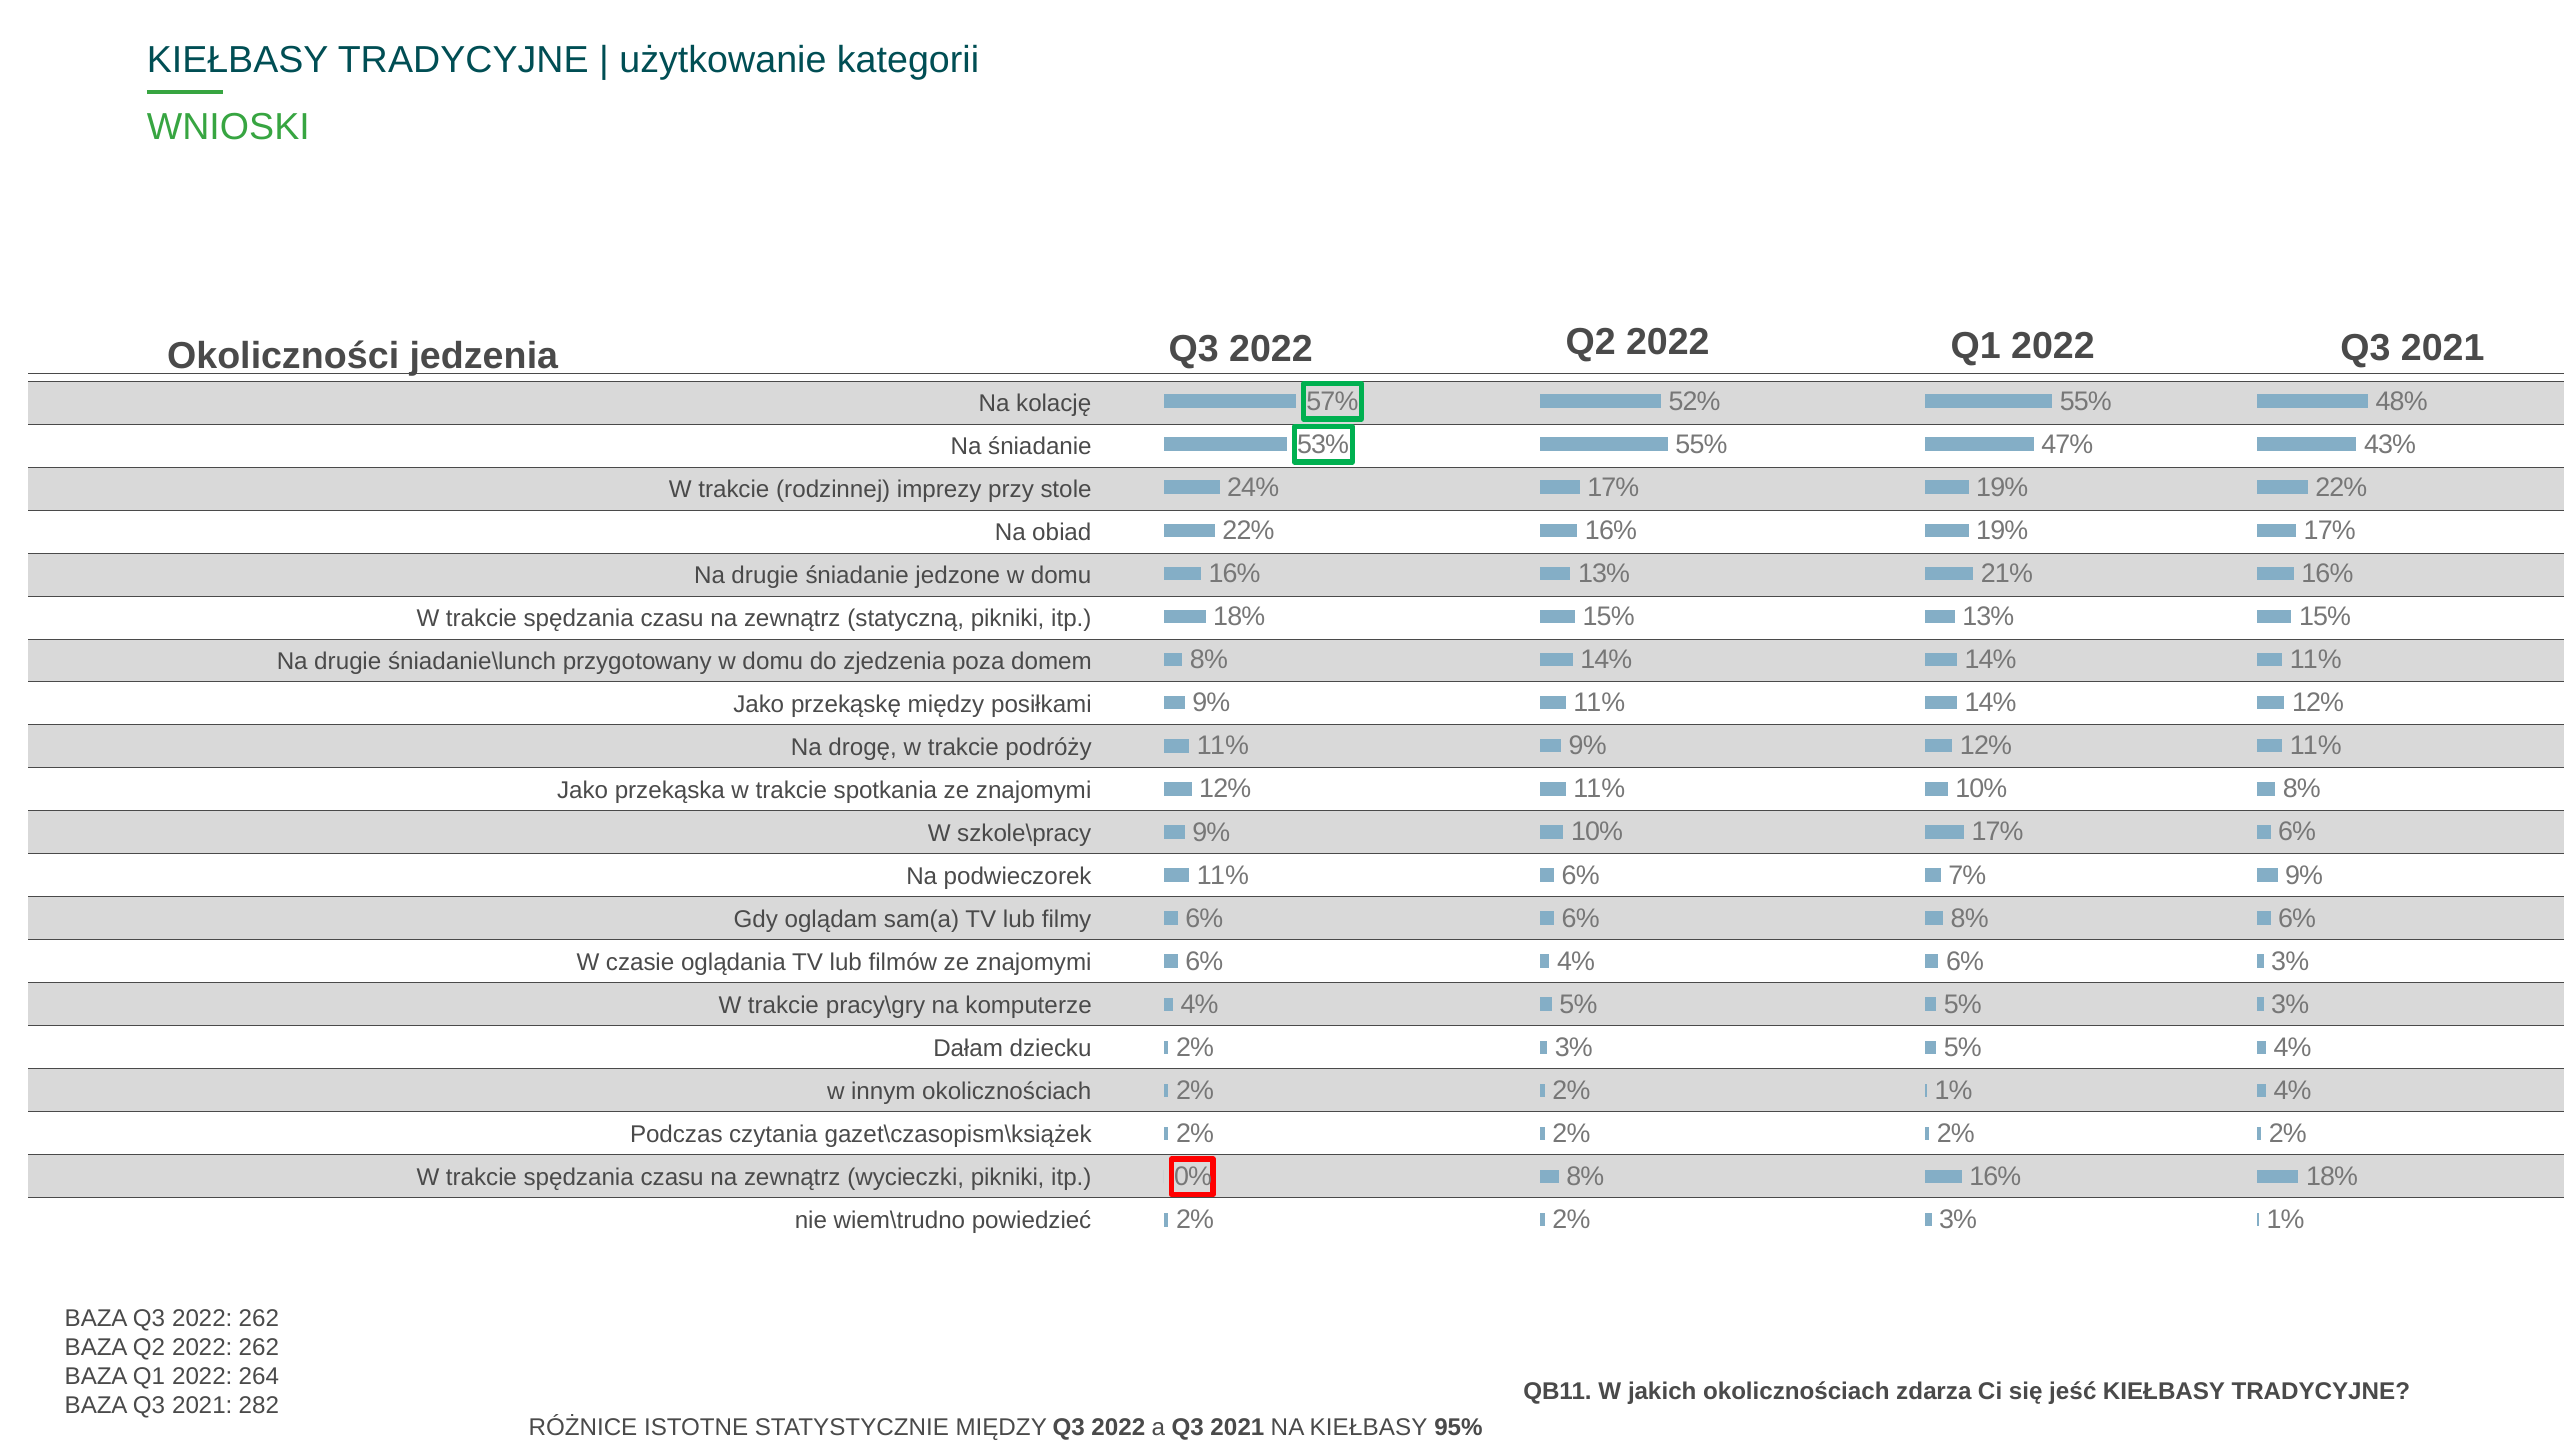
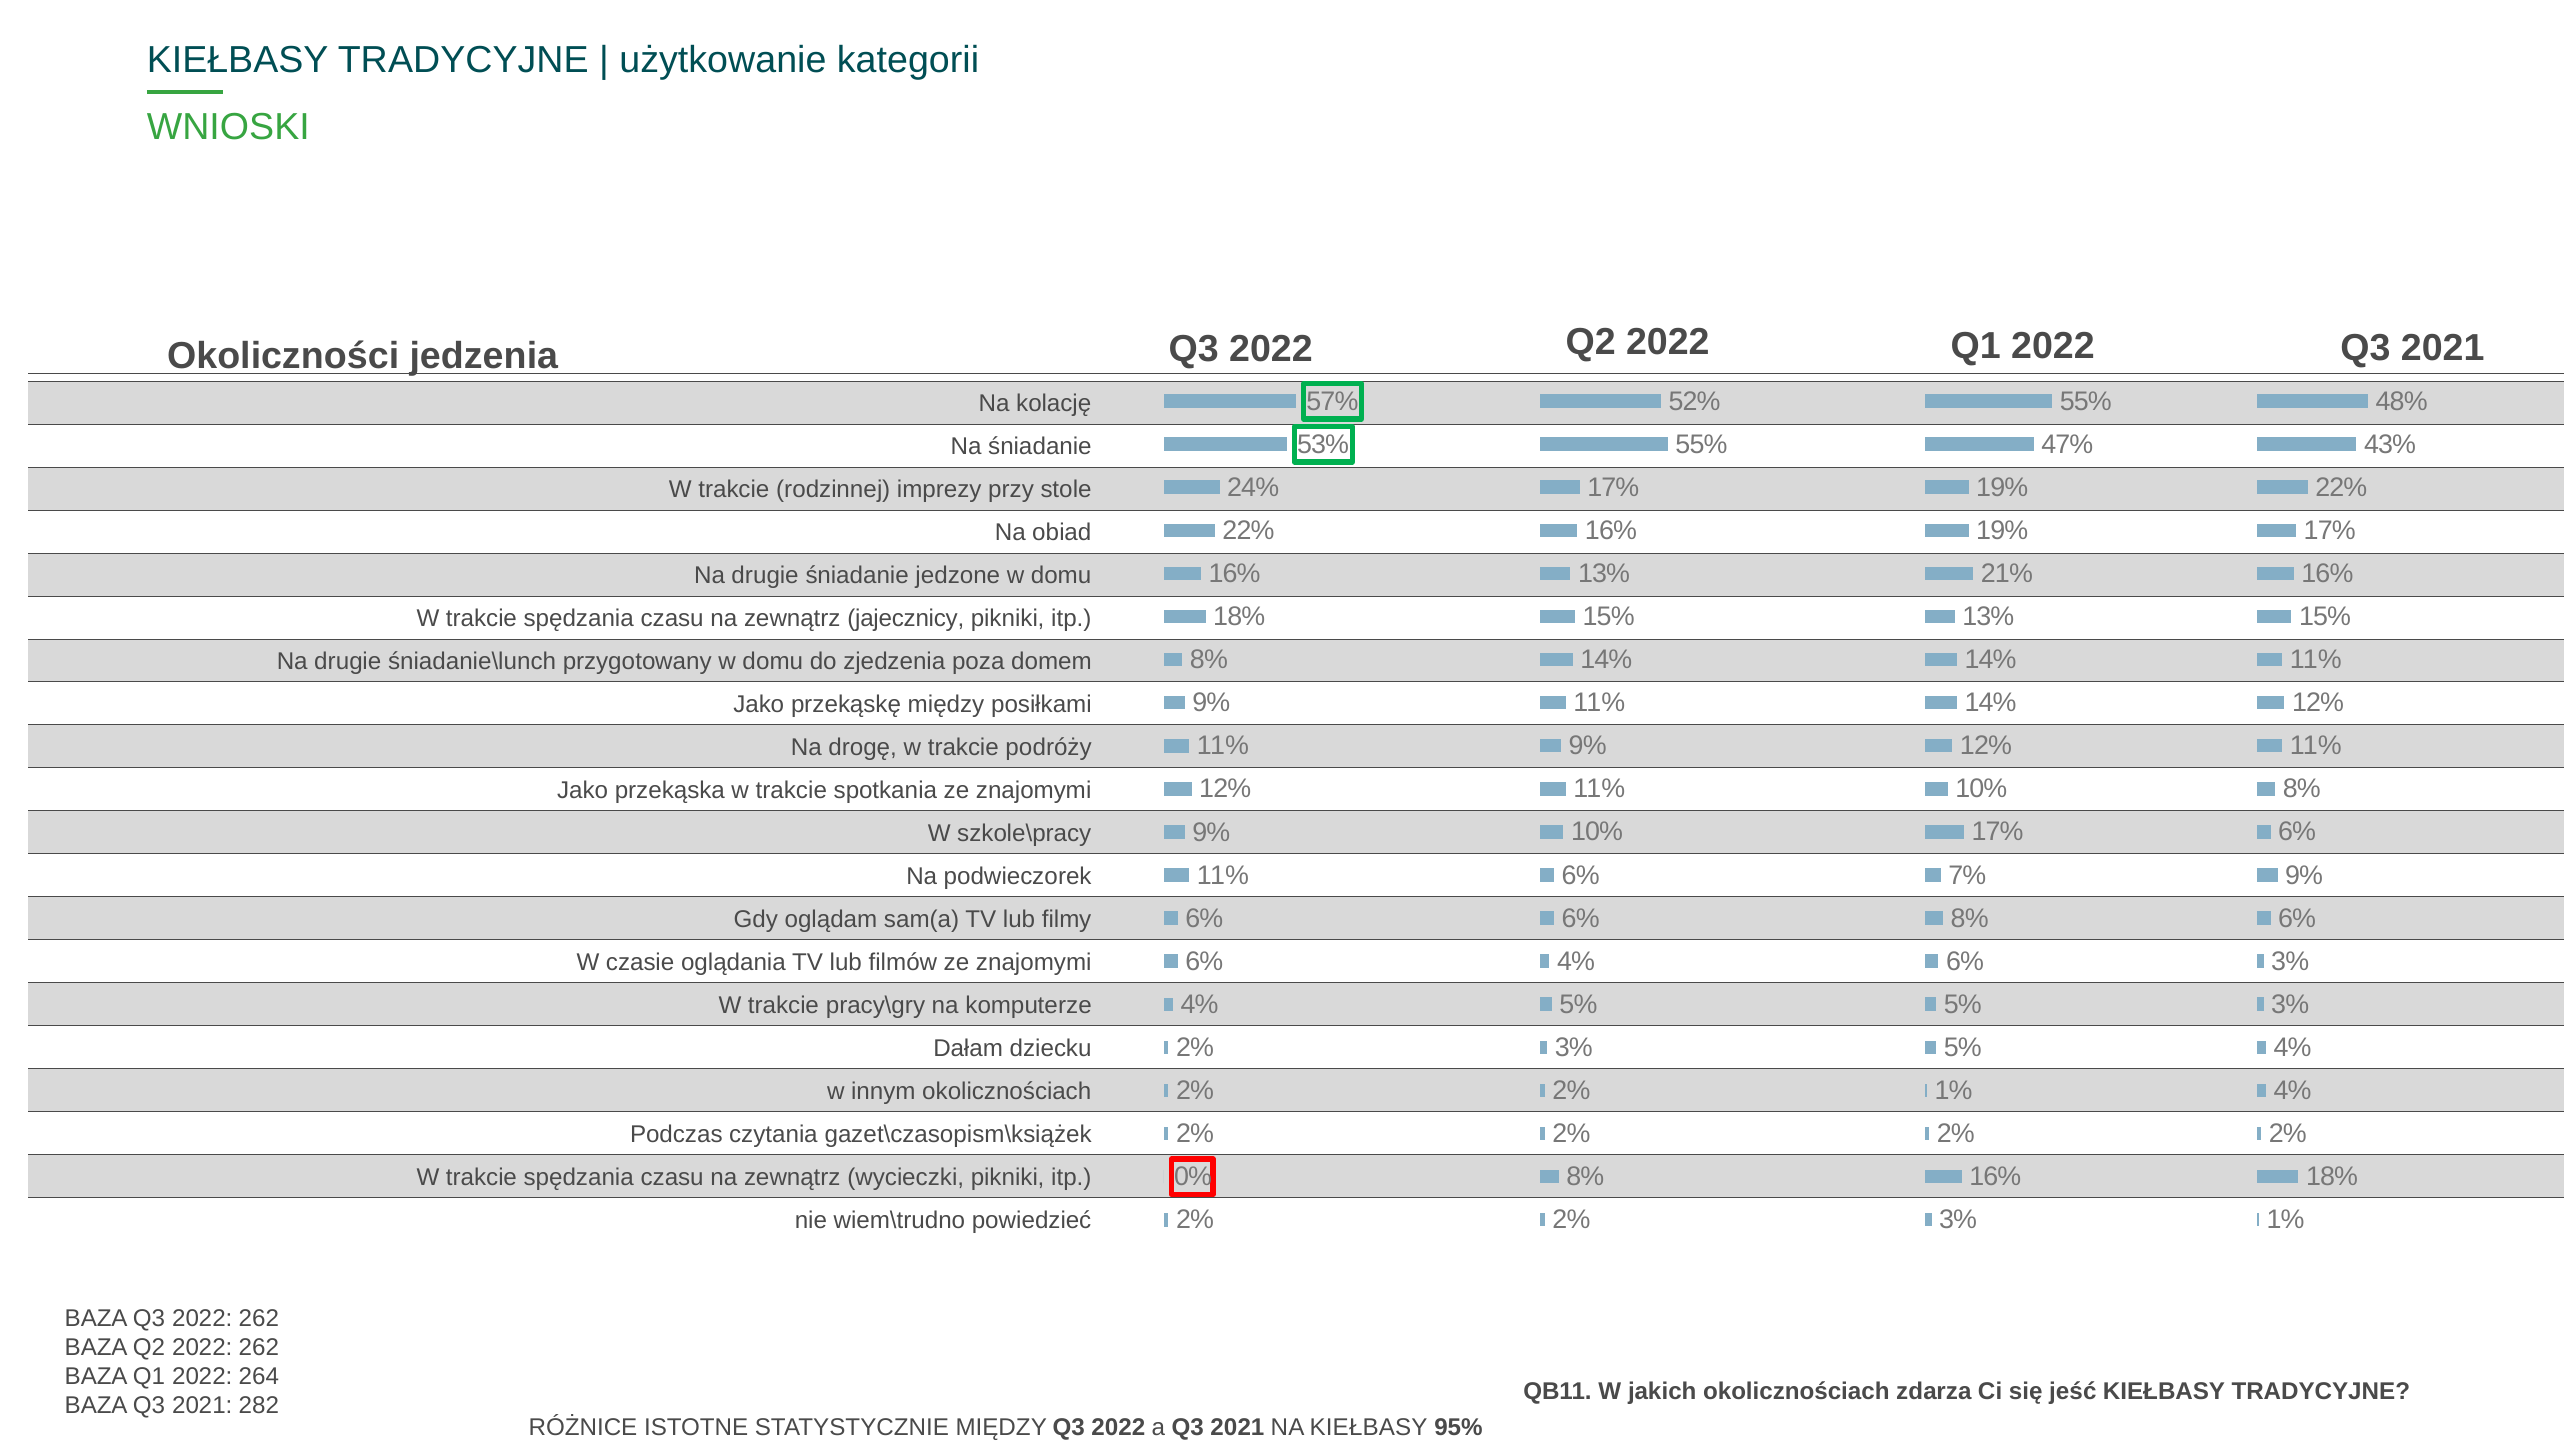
statyczną: statyczną -> jajecznicy (906, 618)
